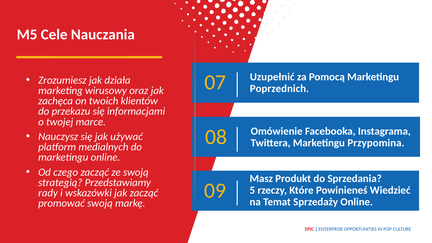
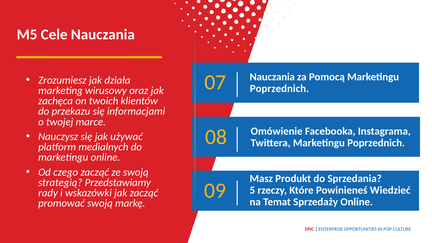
07 Uzupełnić: Uzupełnić -> Nauczania (272, 77)
Twittera Marketingu Przypomina: Przypomina -> Poprzednich (376, 143)
